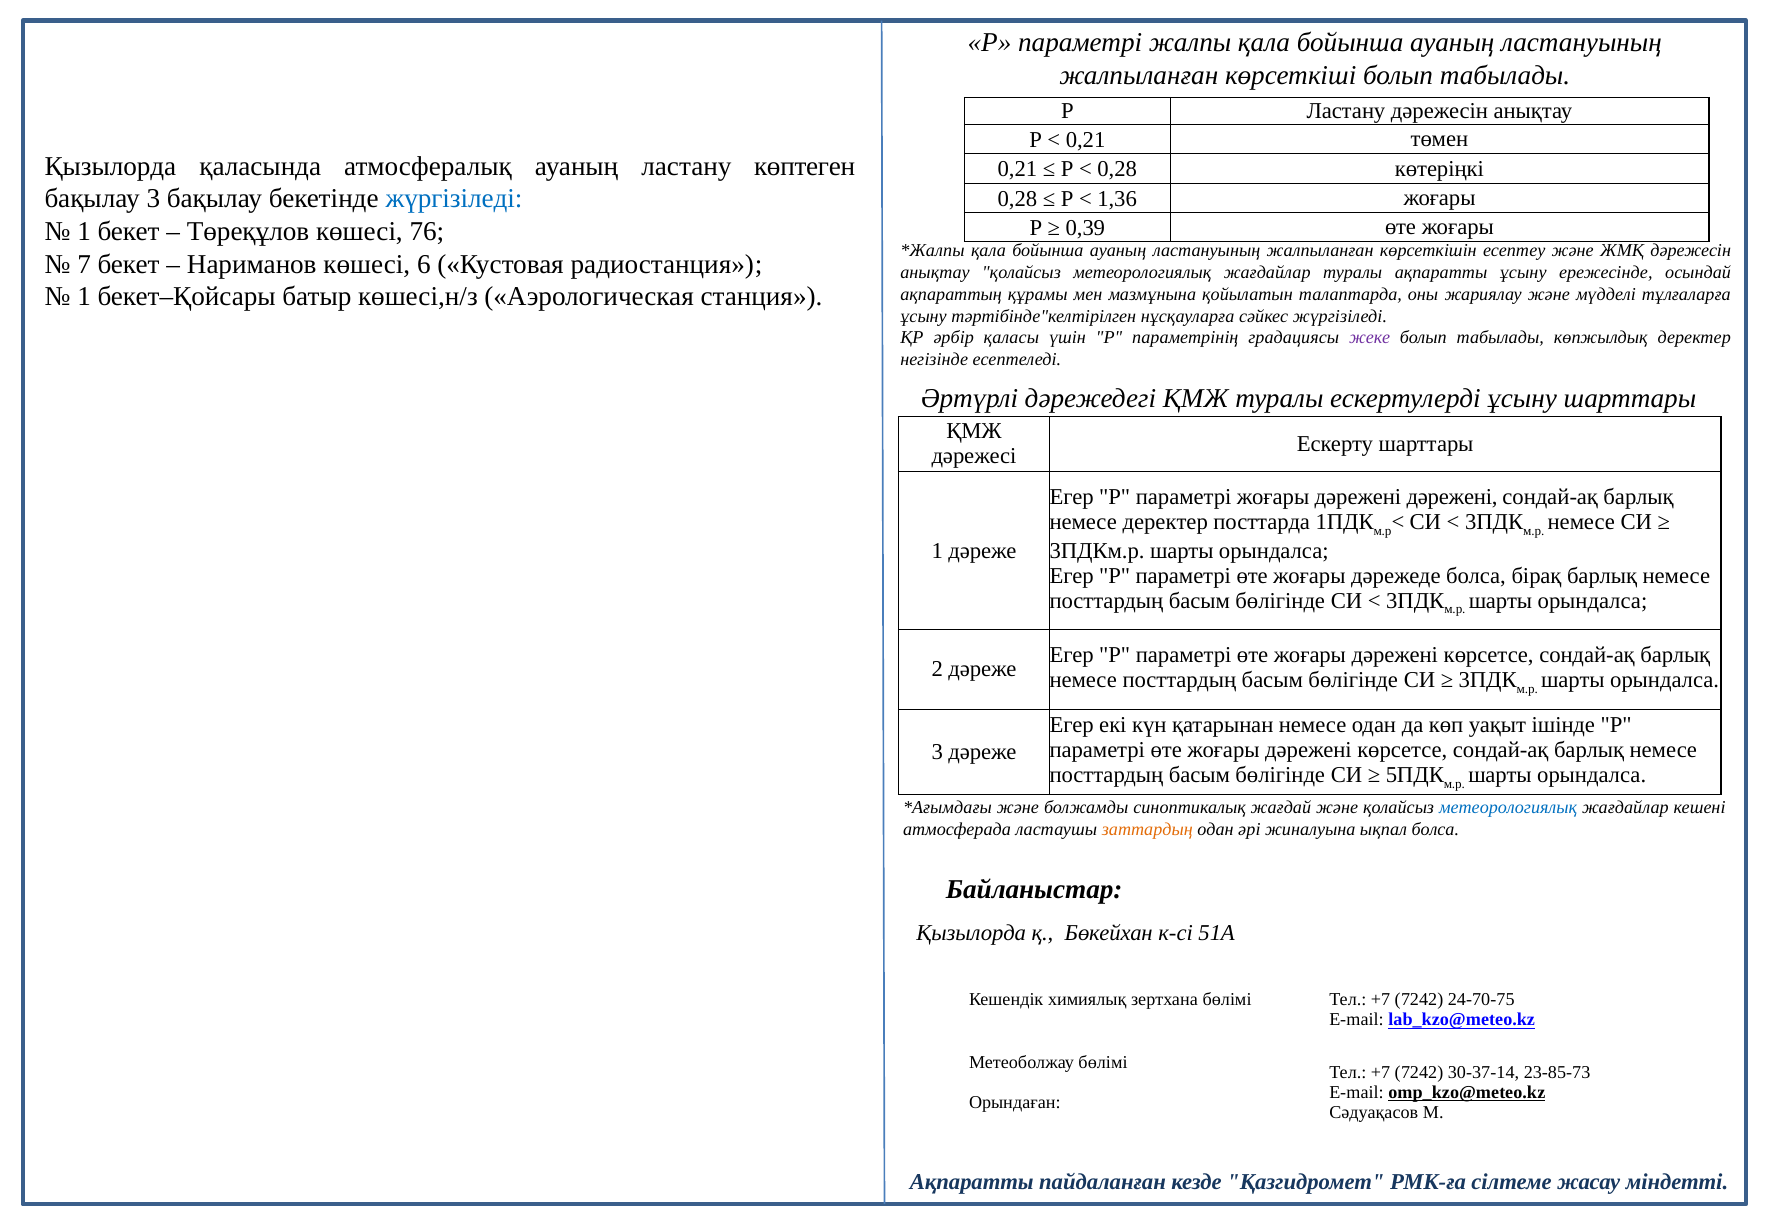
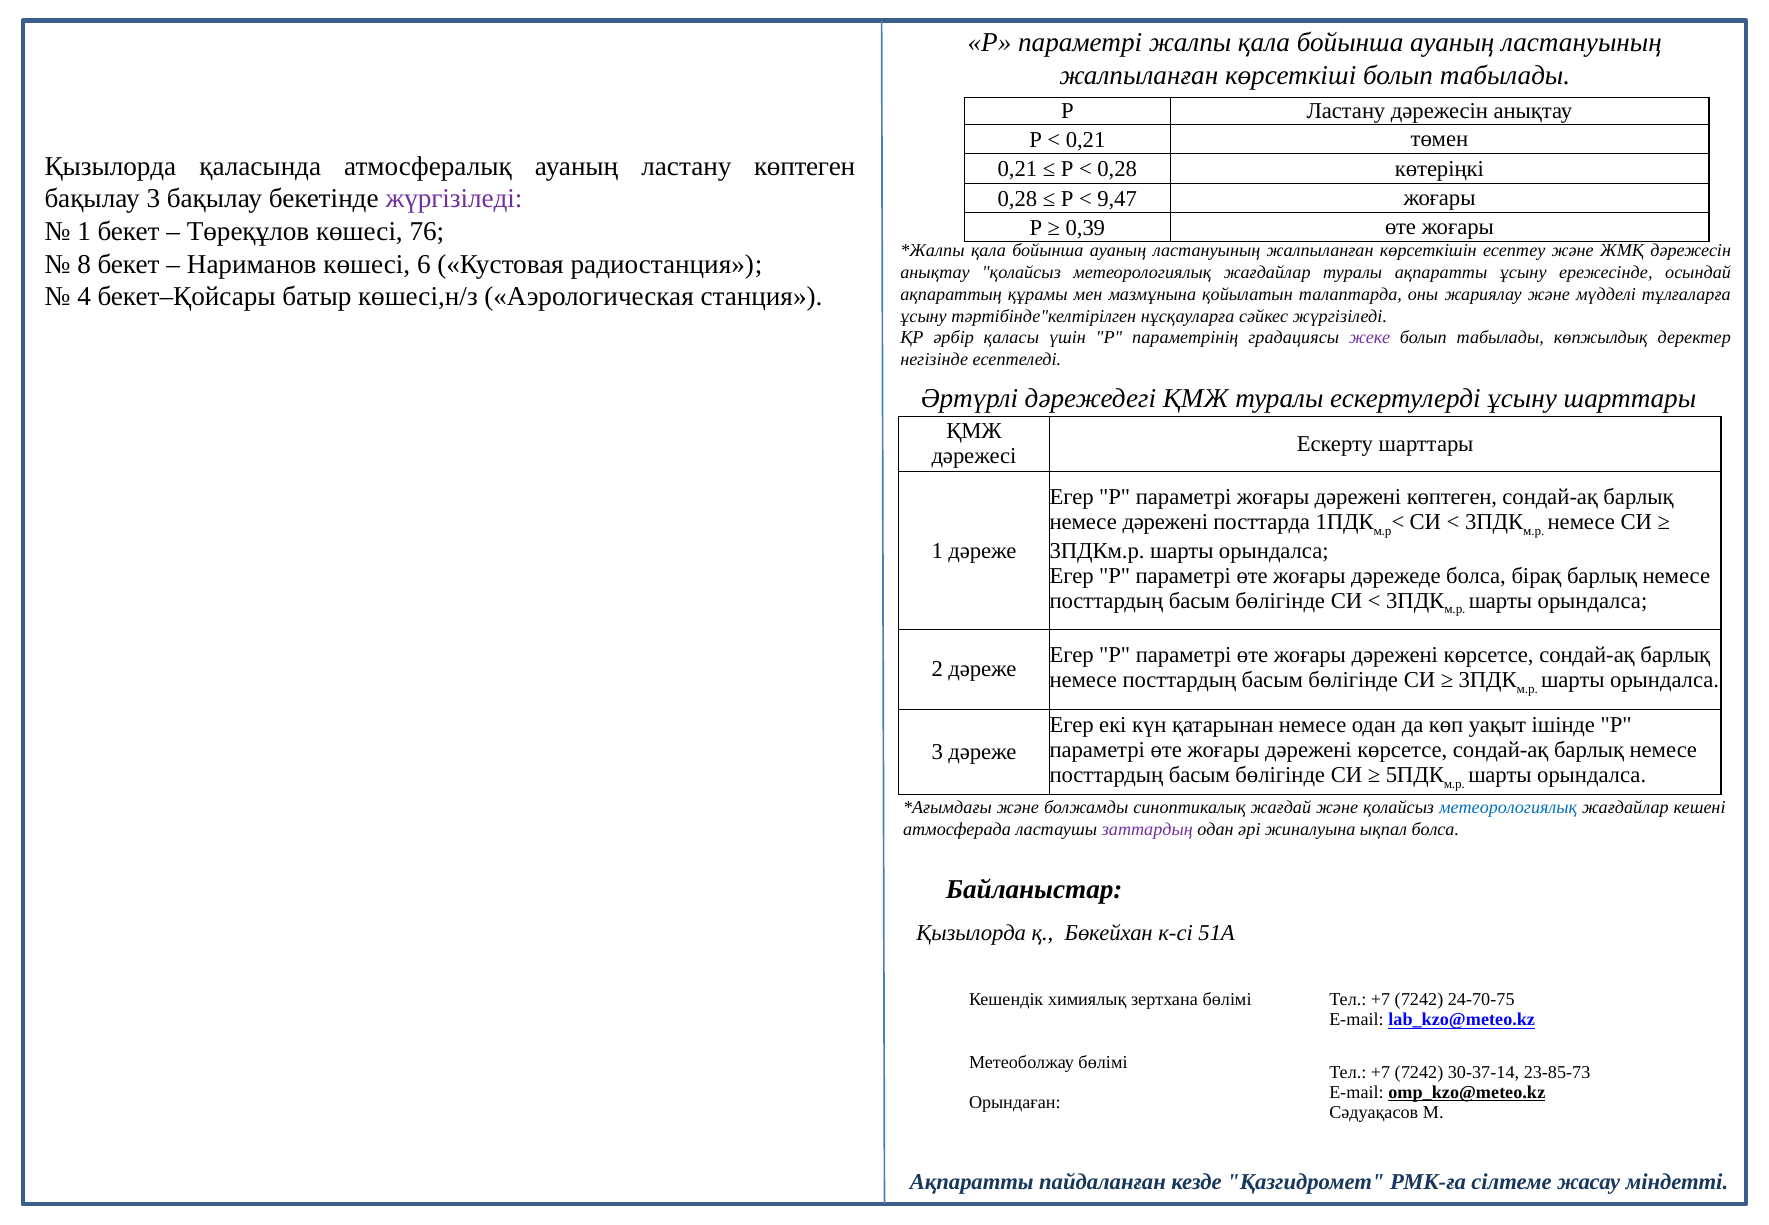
жүргізіледі colour: blue -> purple (454, 199)
1,36: 1,36 -> 9,47 (1117, 199)
7: 7 -> 8 (84, 264)
1: 1 -> 4 (84, 297)
дәрежені дәрежені: дәрежені -> көптеген (1452, 497)
немесе деректер: деректер -> дәрежені (1165, 522)
заттардың colour: orange -> purple (1147, 829)
